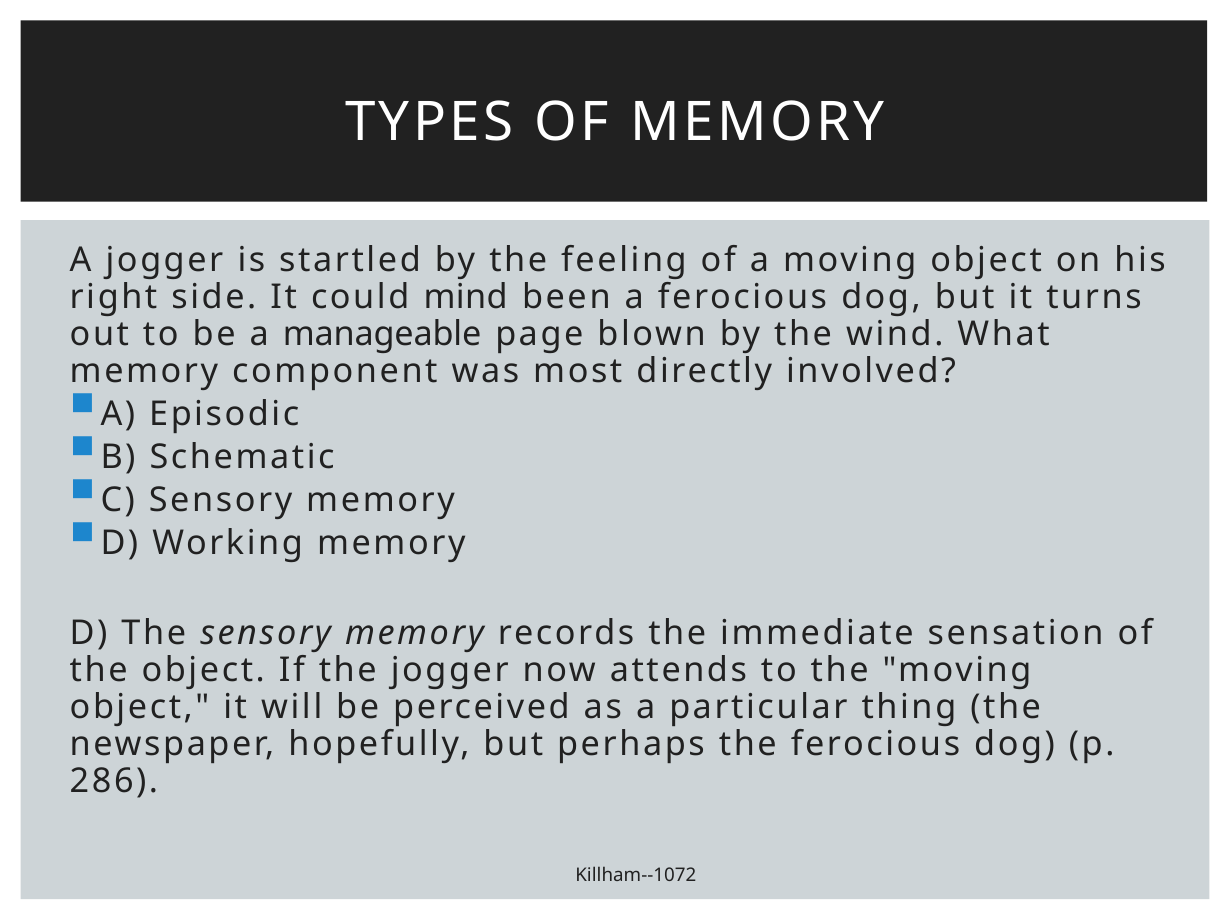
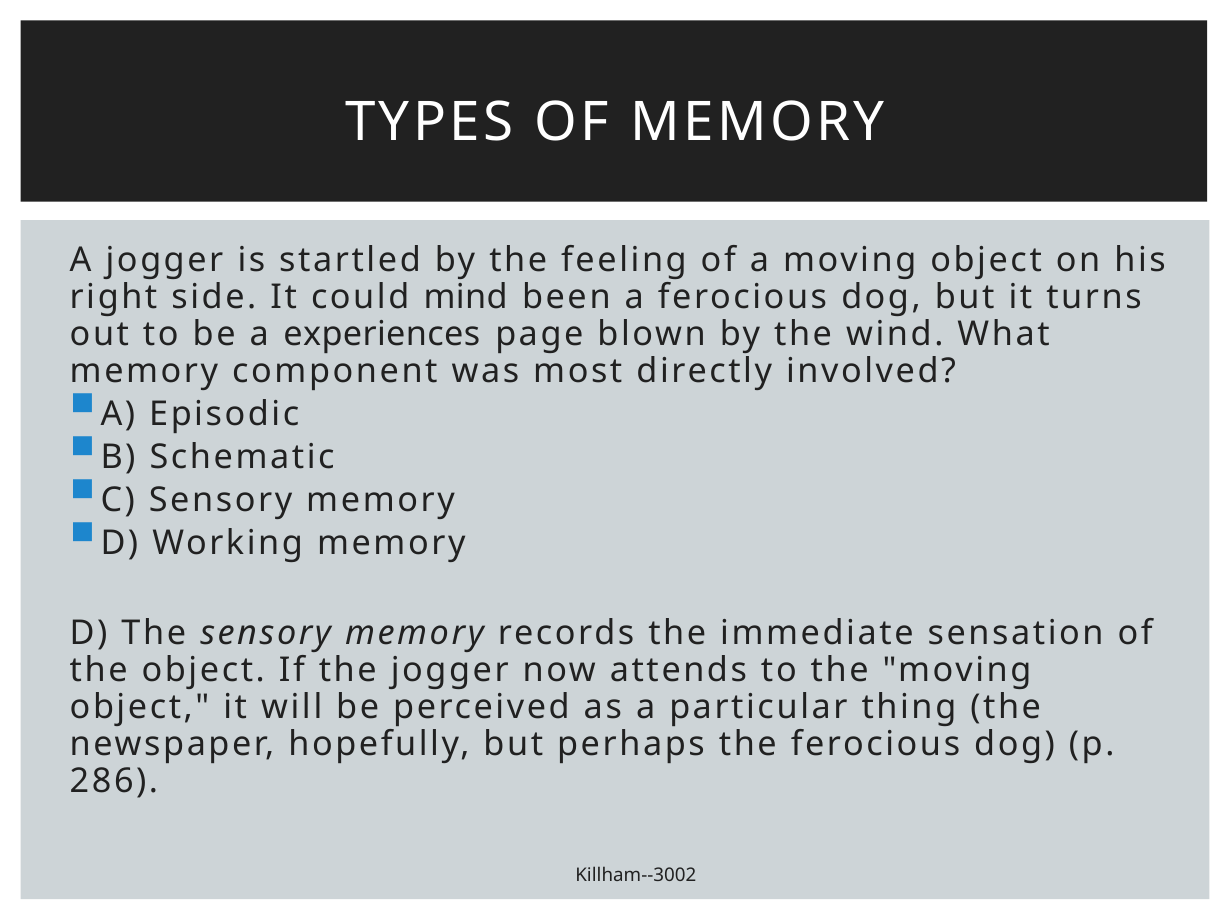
manageable: manageable -> experiences (382, 334)
Killham--1072: Killham--1072 -> Killham--3002 (636, 875)
